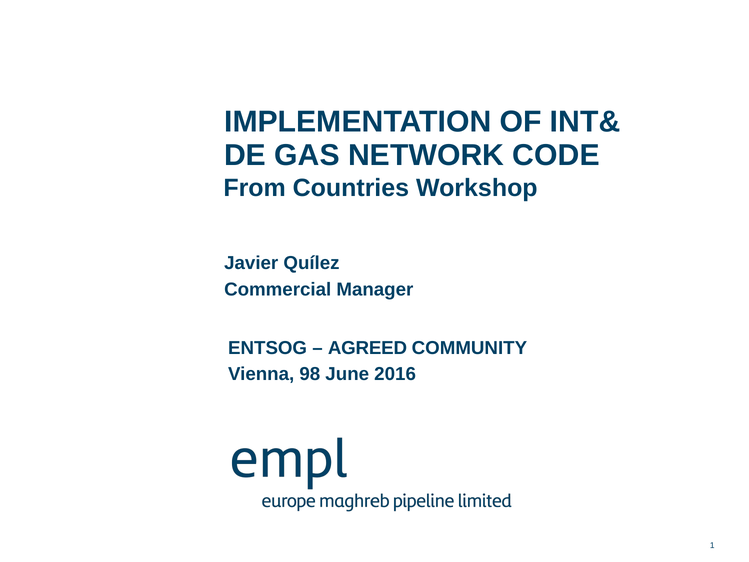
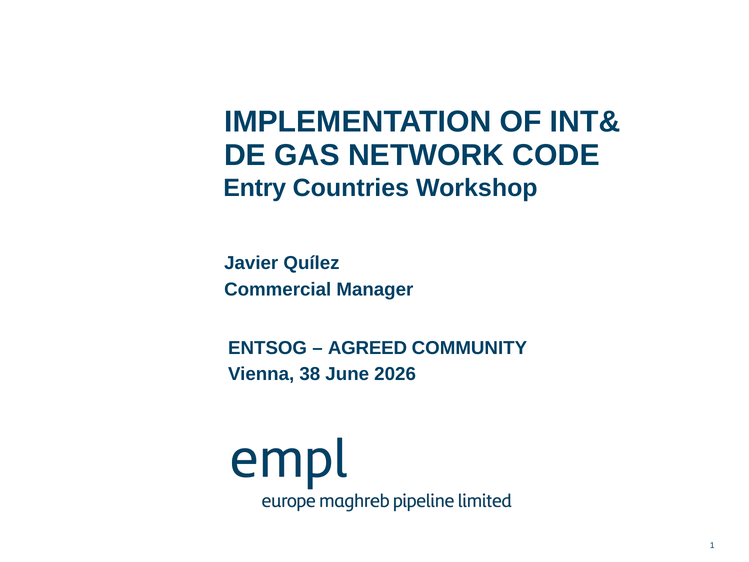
From: From -> Entry (255, 188)
98: 98 -> 38 (310, 374)
2016: 2016 -> 2026 (395, 374)
